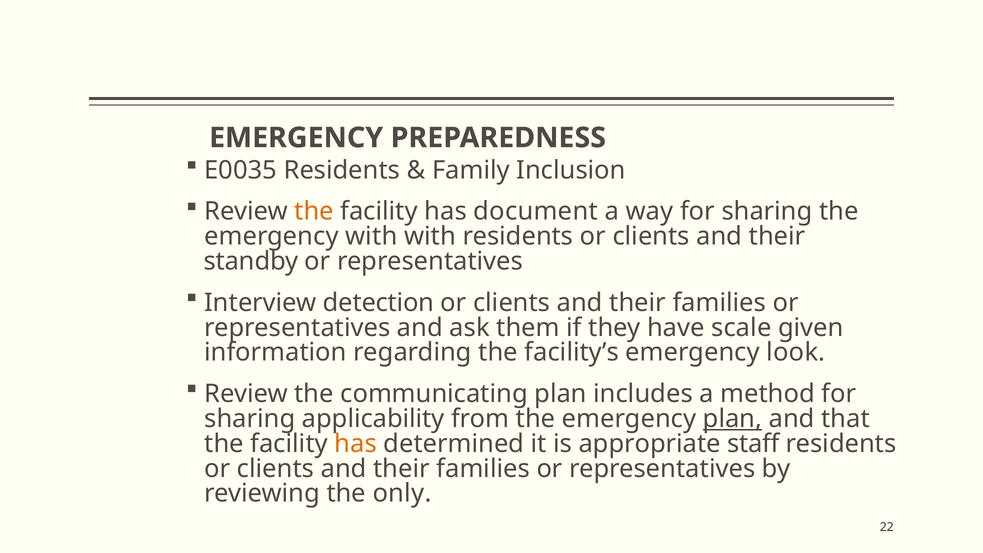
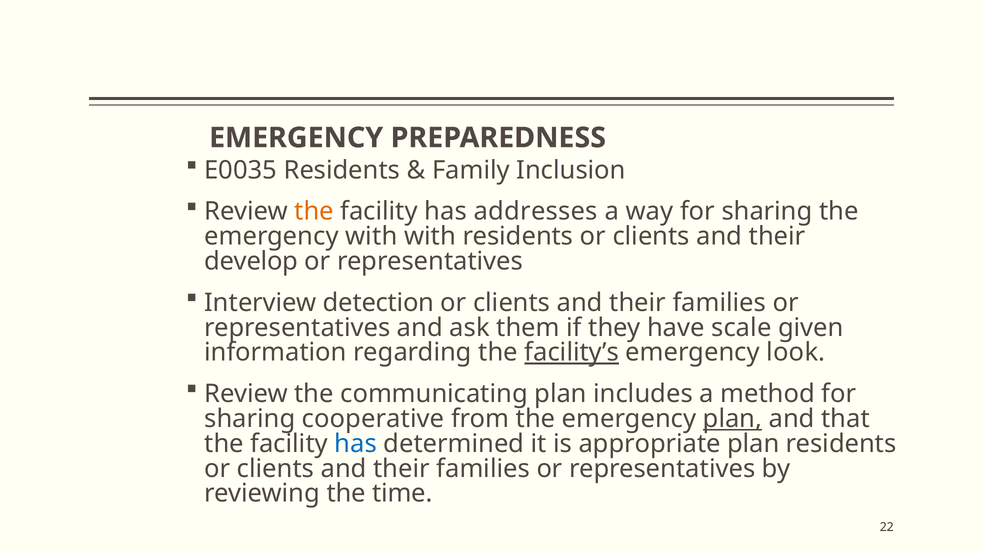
document: document -> addresses (536, 212)
standby: standby -> develop (251, 261)
facility’s underline: none -> present (572, 352)
applicability: applicability -> cooperative (373, 419)
has colour: orange -> blue (356, 444)
appropriate staff: staff -> plan (753, 444)
only: only -> time (402, 493)
